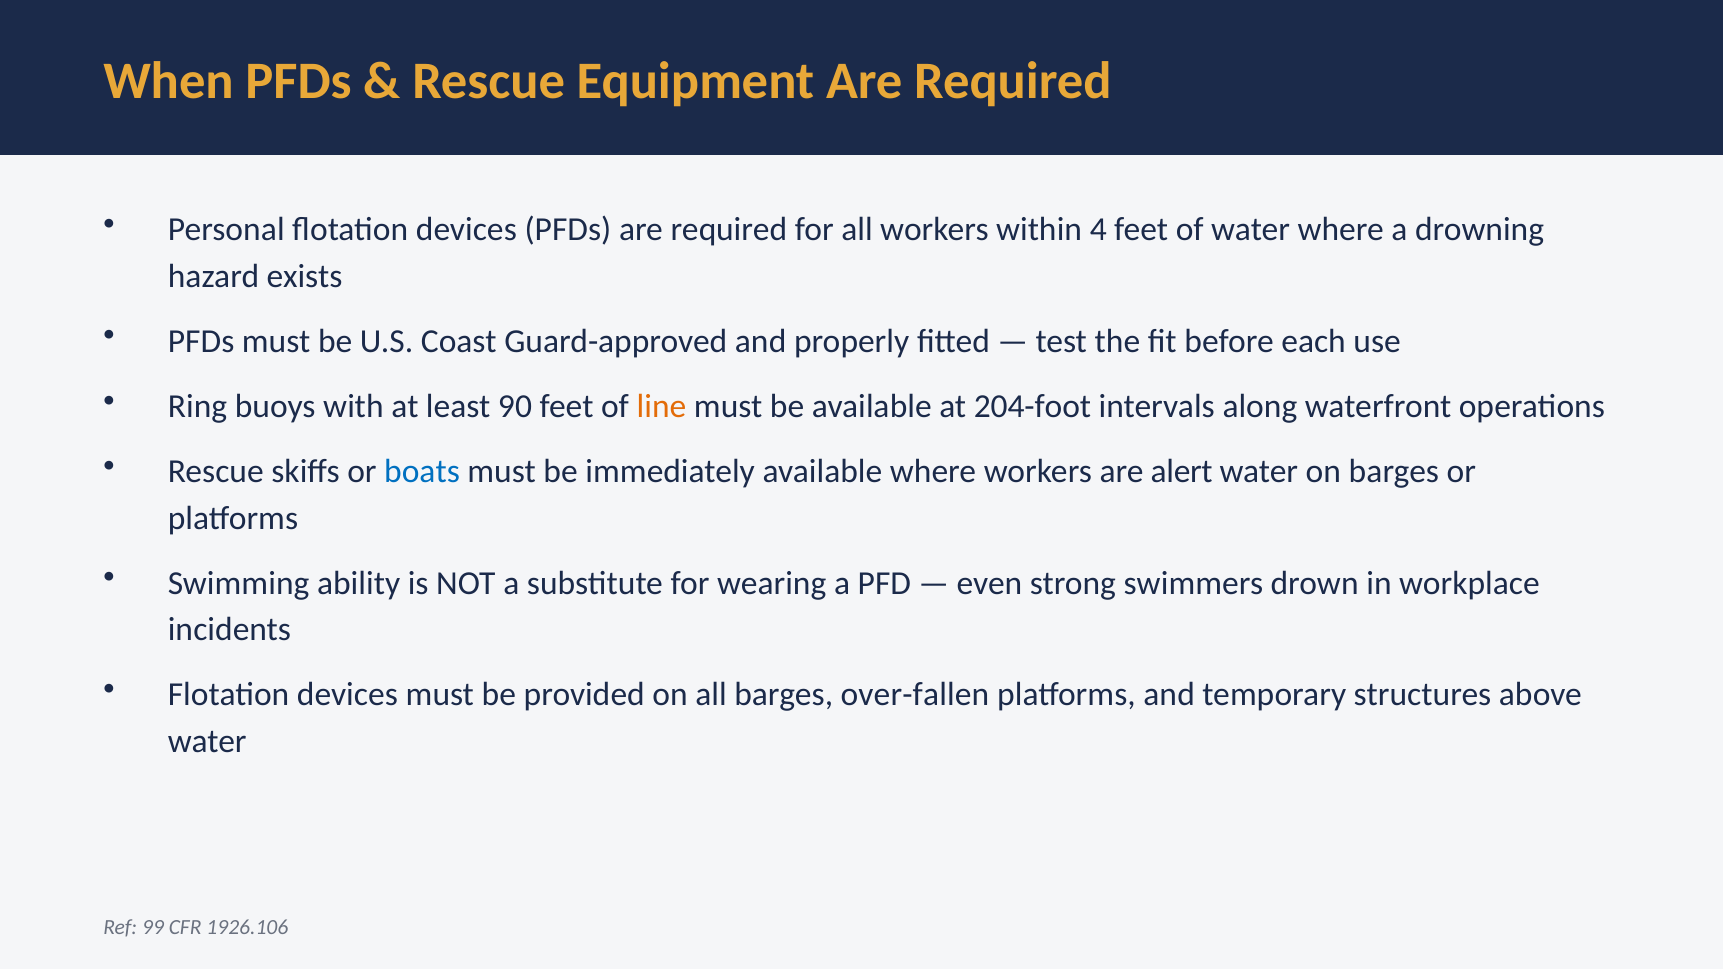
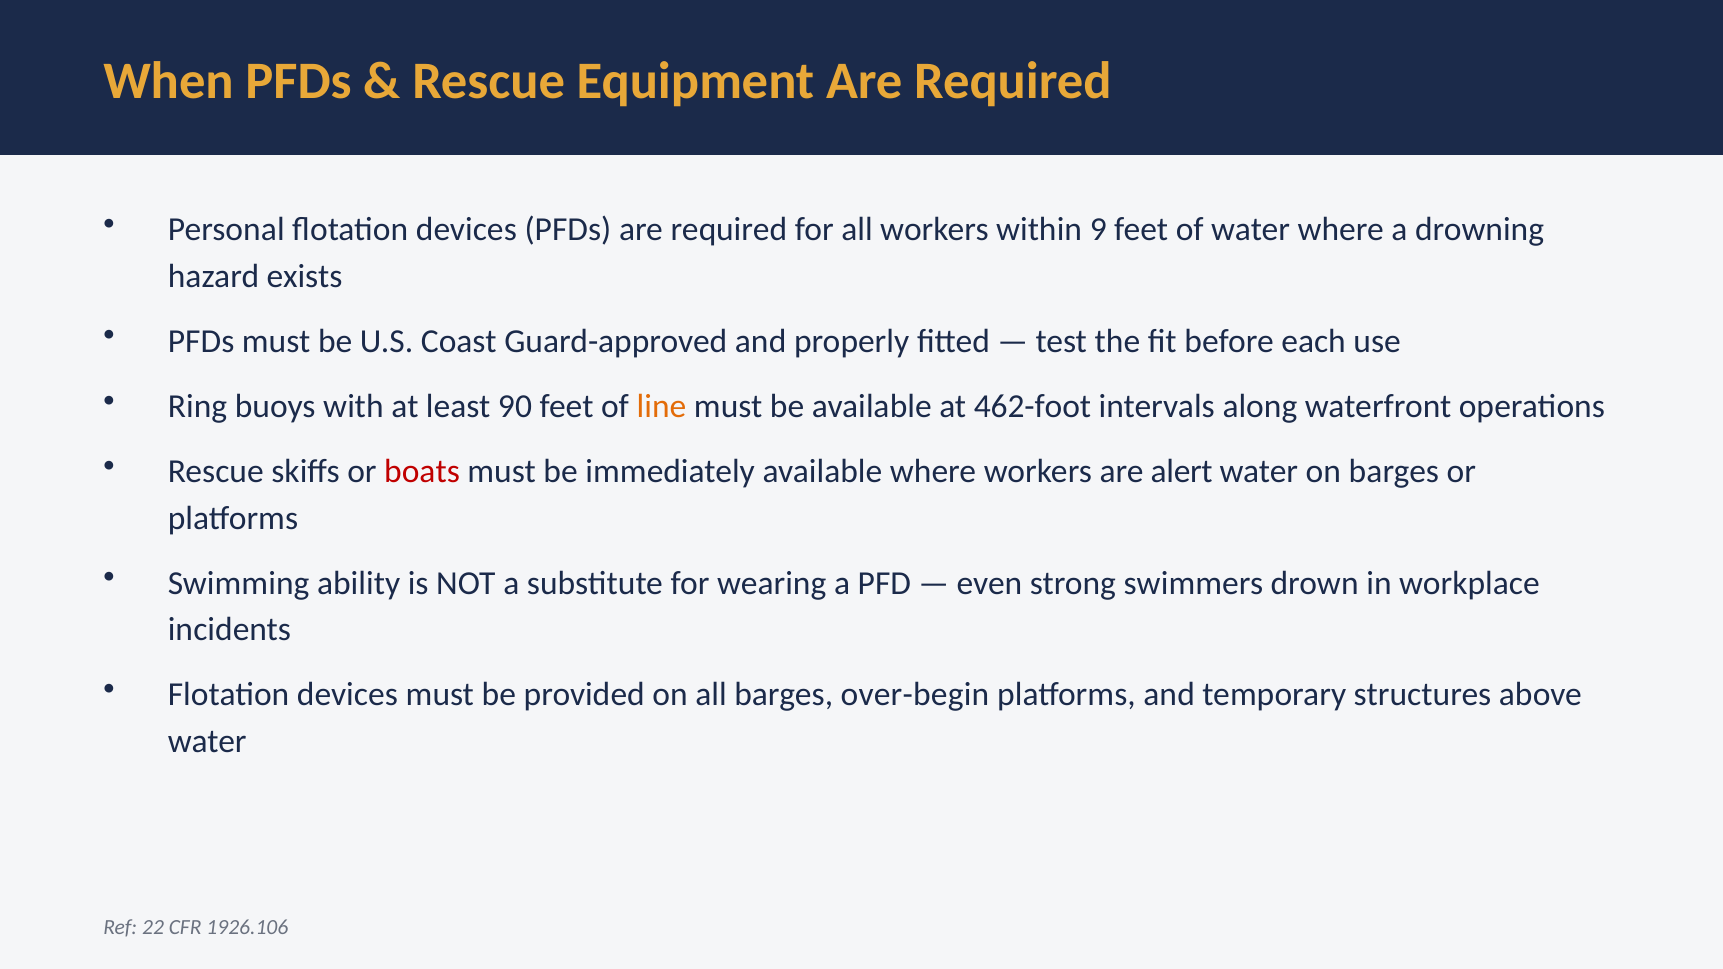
4: 4 -> 9 (1098, 230)
204-foot: 204-foot -> 462-foot (1032, 407)
boats colour: blue -> red (422, 472)
over-fallen: over-fallen -> over-begin (915, 695)
99: 99 -> 22 (153, 928)
